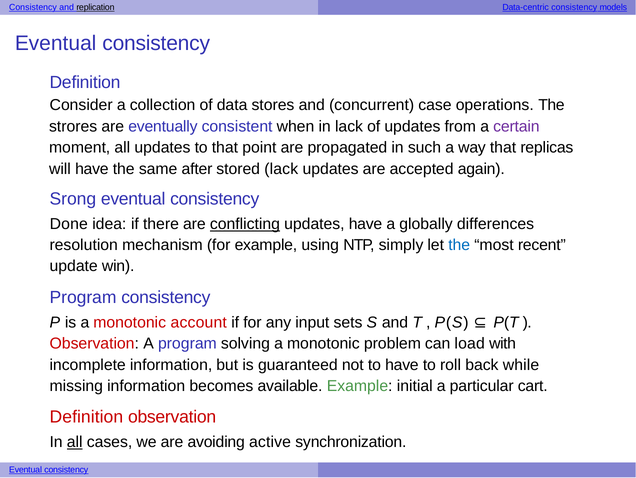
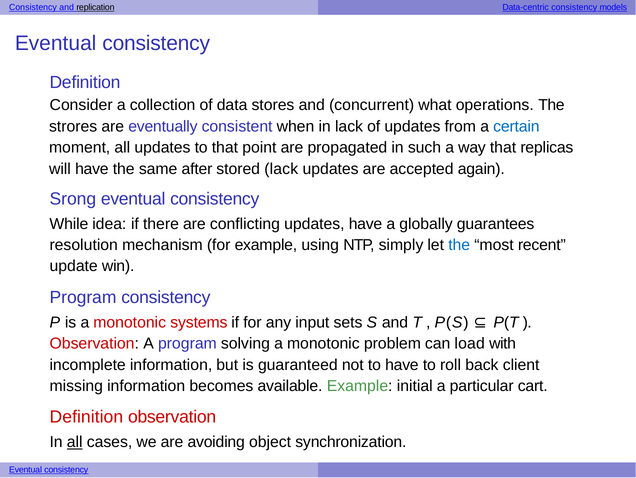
case: case -> what (435, 105)
certain colour: purple -> blue (516, 126)
Done: Done -> While (69, 224)
conflicting underline: present -> none (245, 224)
differences: differences -> guarantees (496, 224)
account: account -> systems (199, 322)
while: while -> client (521, 364)
active: active -> object (270, 442)
